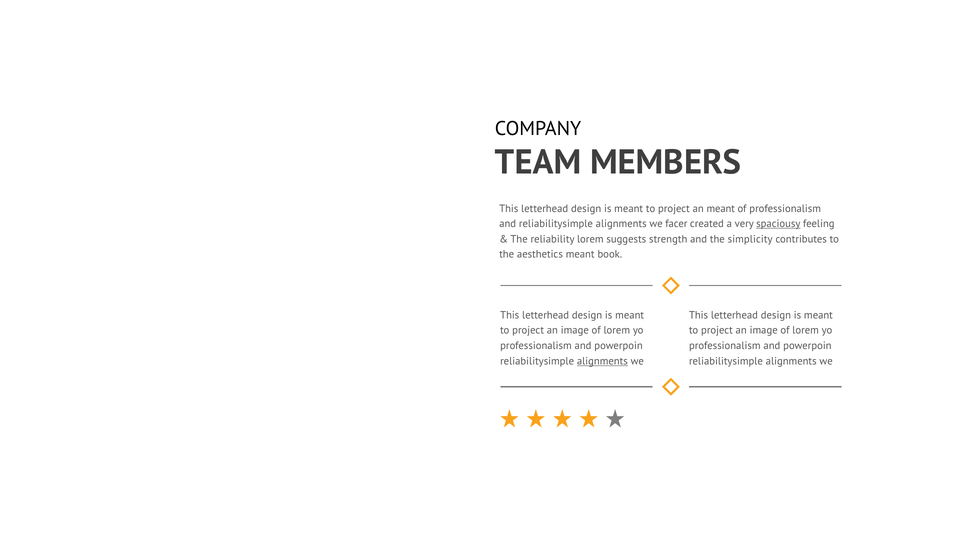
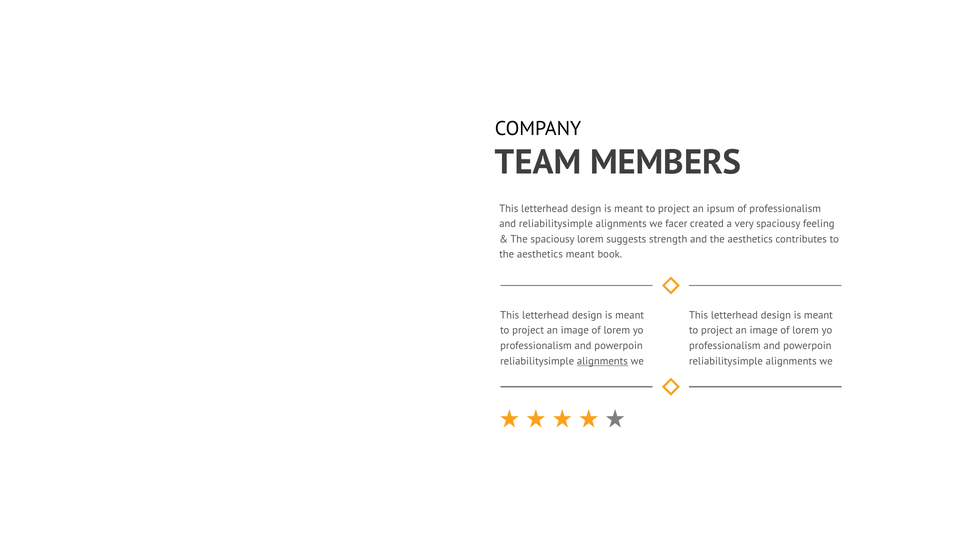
an meant: meant -> ipsum (721, 209)
spaciousy underline: present -> none (778, 224)
The reliability: reliability -> spaciousy (553, 239)
and the simplicity: simplicity -> aesthetics (750, 239)
